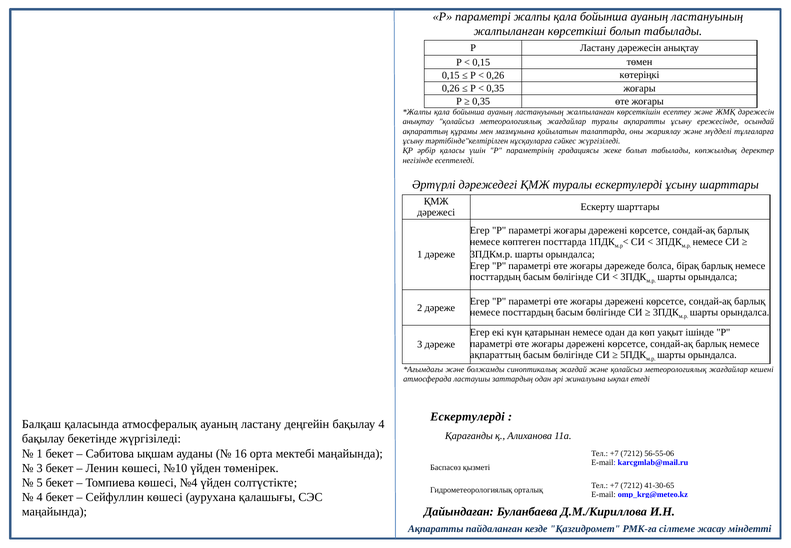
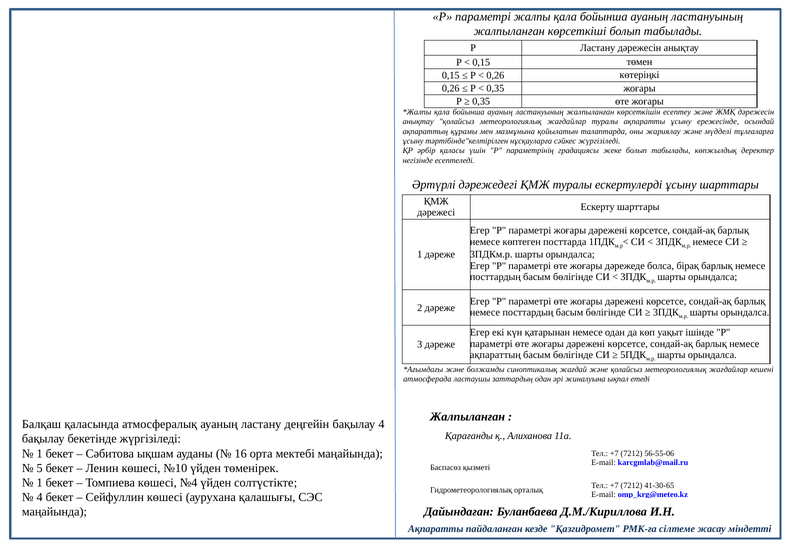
Ескертулерді: Ескертулерді -> Жалпыланған (468, 416)
3: 3 -> 5 (40, 468)
5: 5 -> 1 (40, 482)
